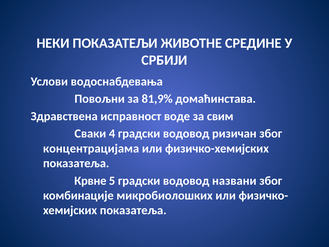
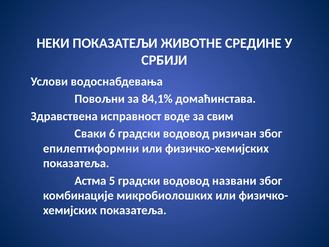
81,9%: 81,9% -> 84,1% (157, 99)
4: 4 -> 6 (112, 134)
концентрацијама: концентрацијама -> епилептиформни (91, 148)
Крвне: Крвне -> Астма (90, 181)
